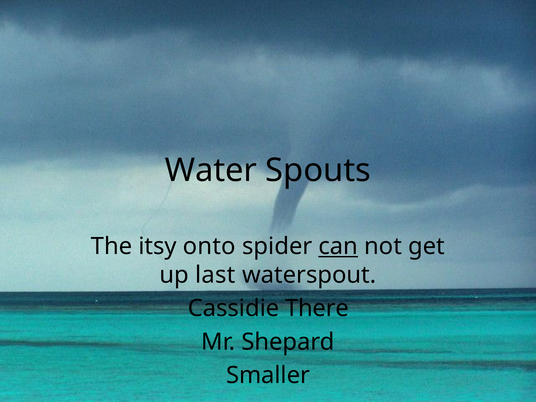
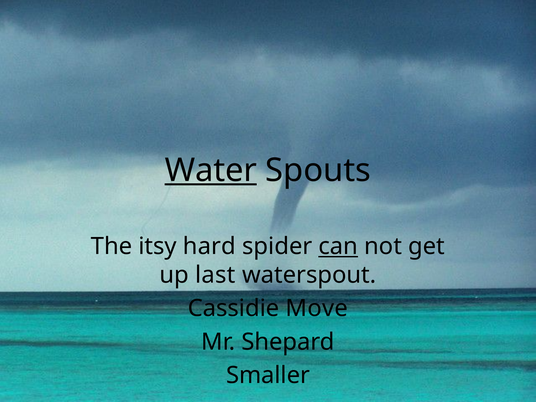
Water underline: none -> present (211, 170)
onto: onto -> hard (209, 246)
There: There -> Move (317, 308)
